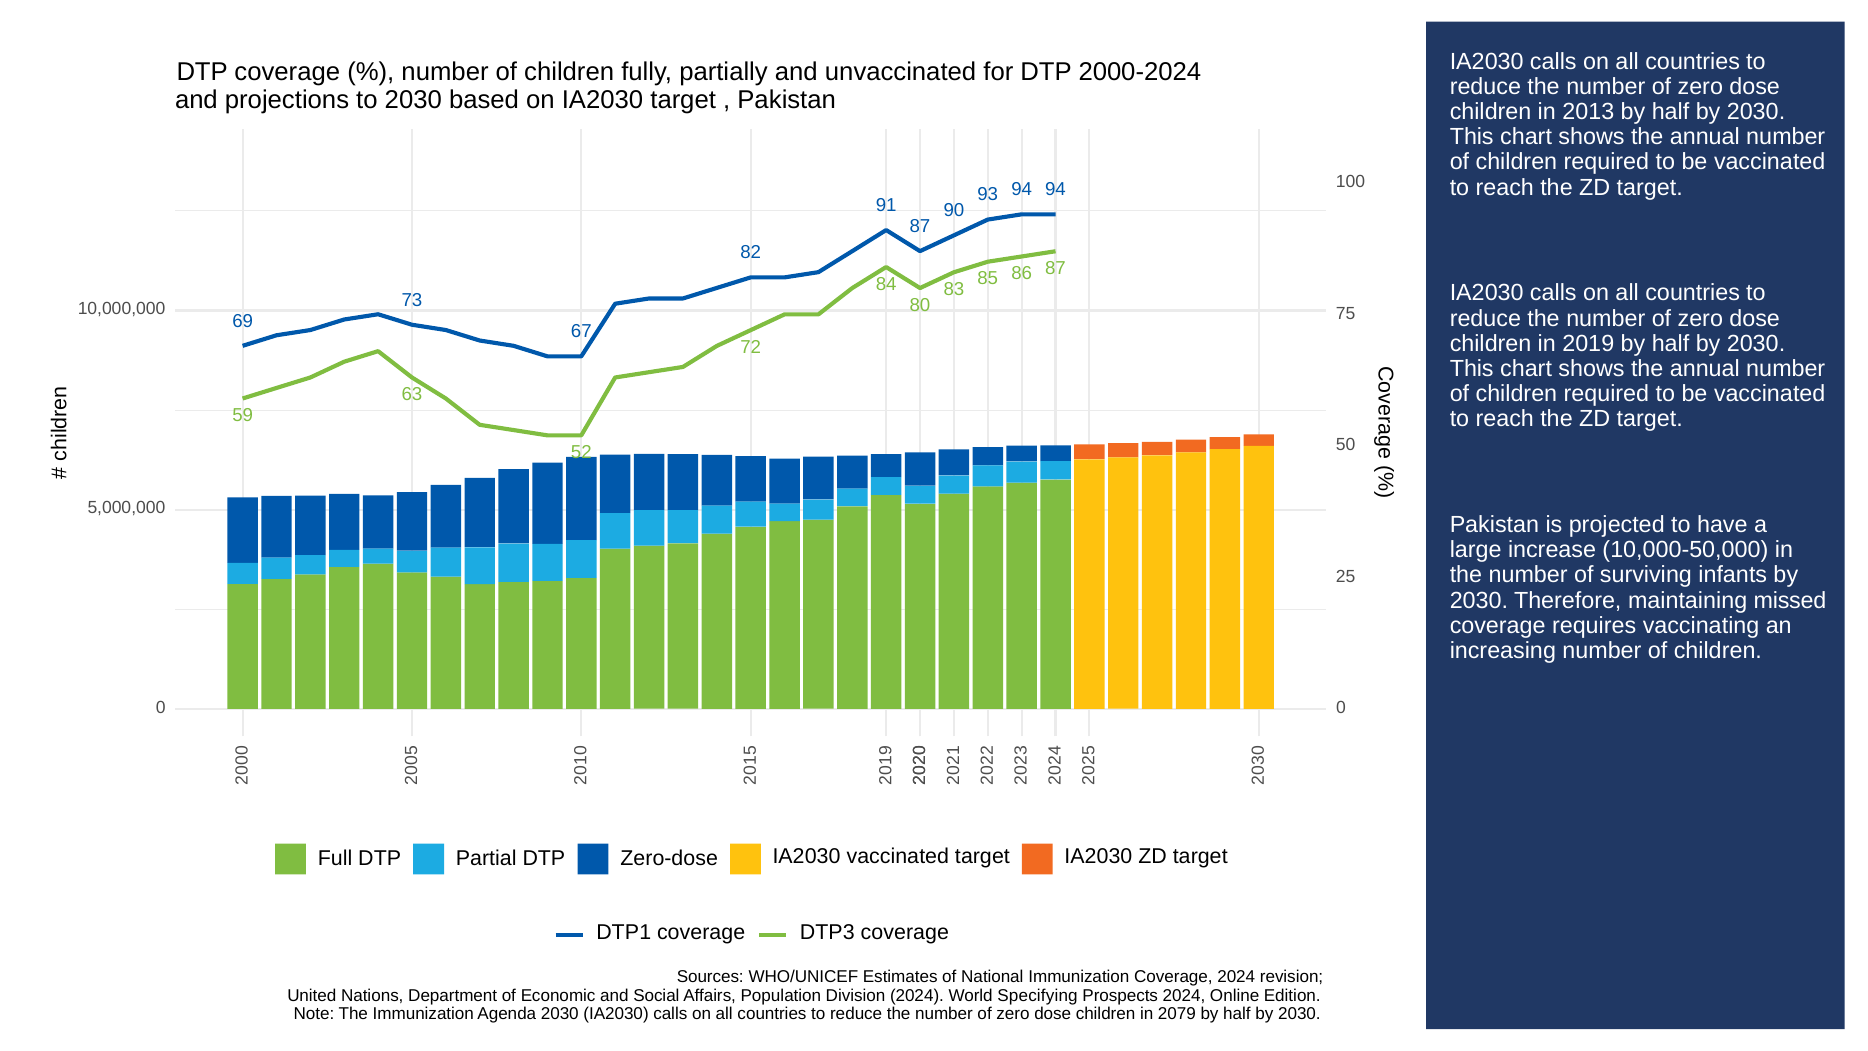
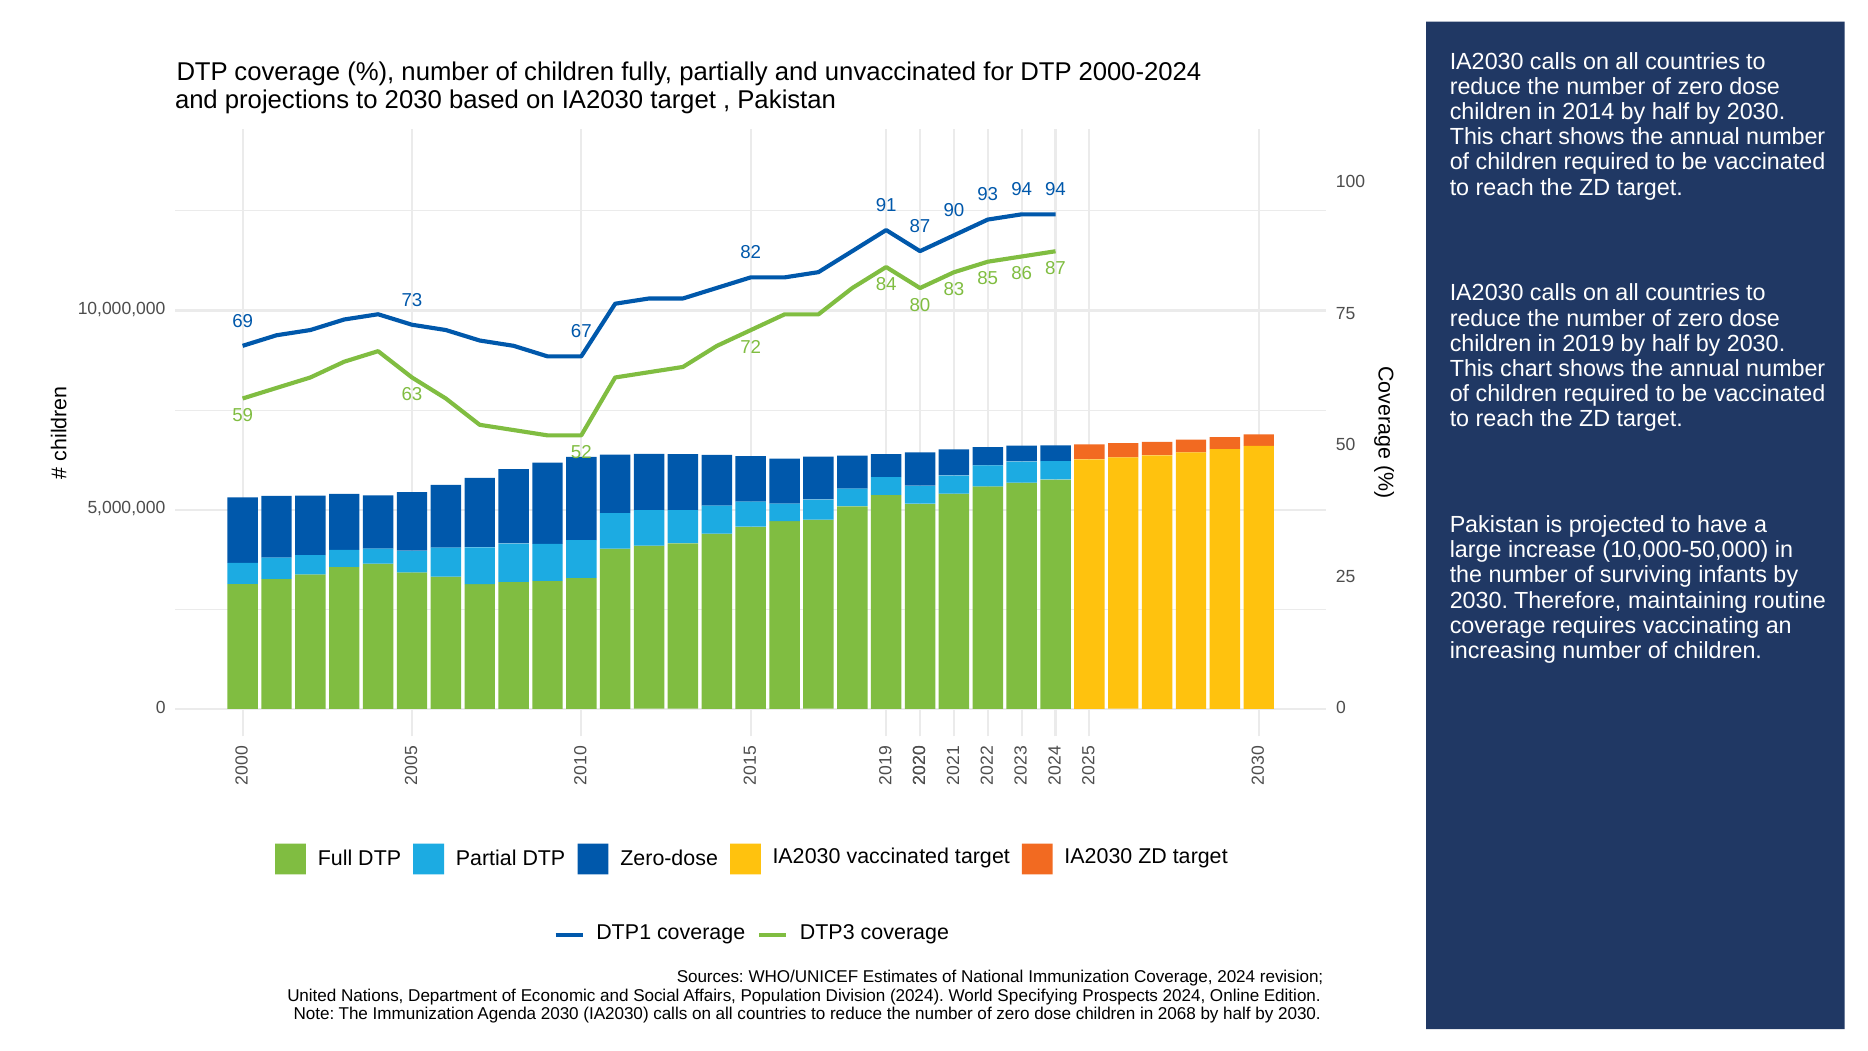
2013: 2013 -> 2014 (1588, 112)
missed: missed -> routine (1790, 600)
2079: 2079 -> 2068 (1177, 1014)
